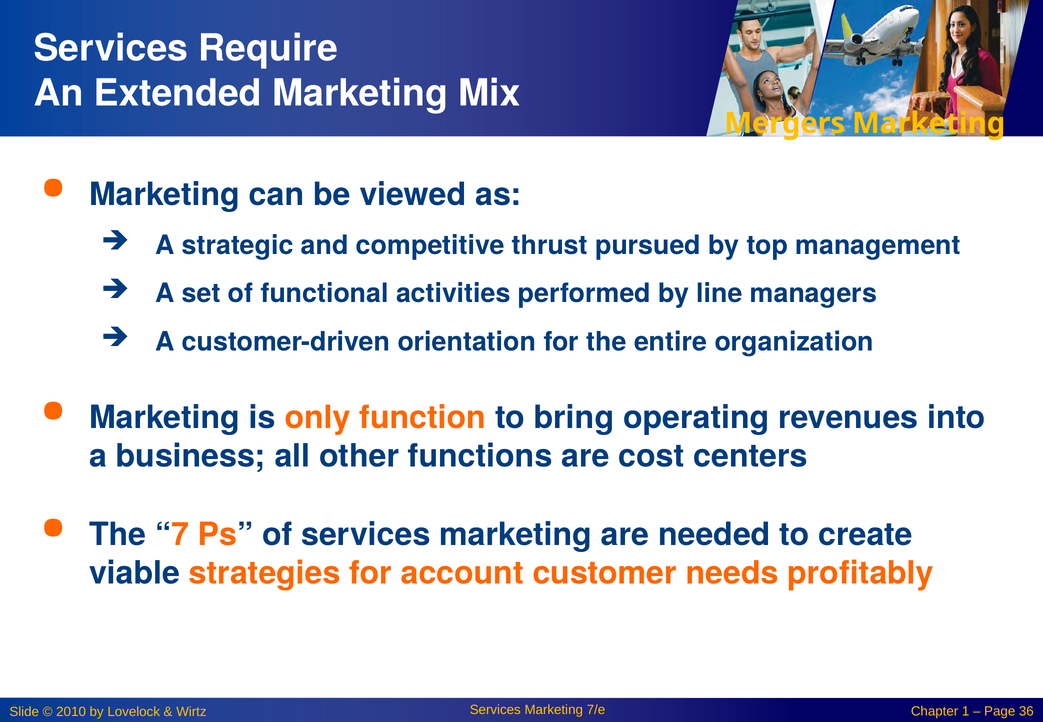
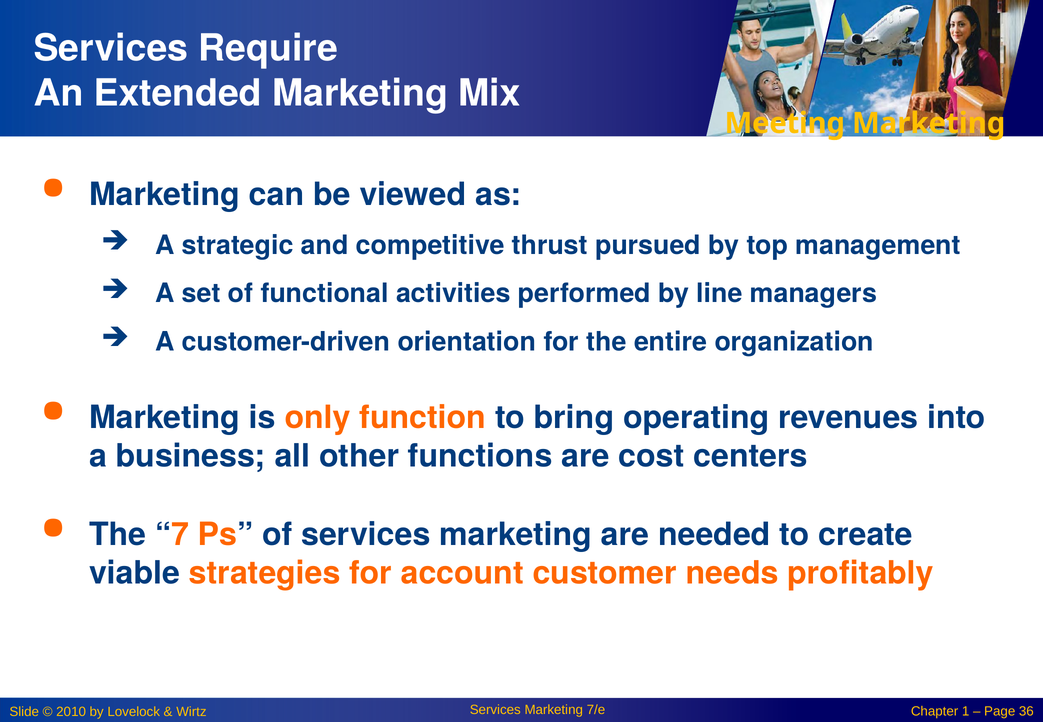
Mergers: Mergers -> Meeting (785, 123)
